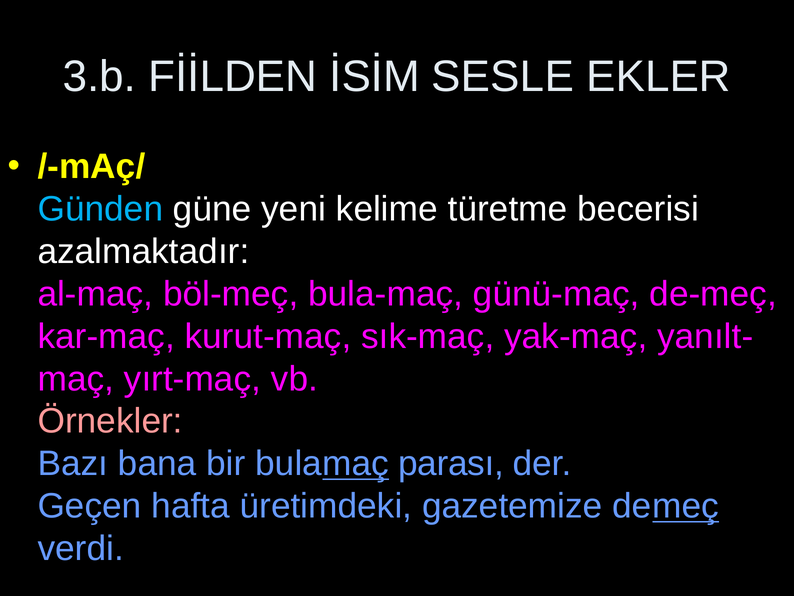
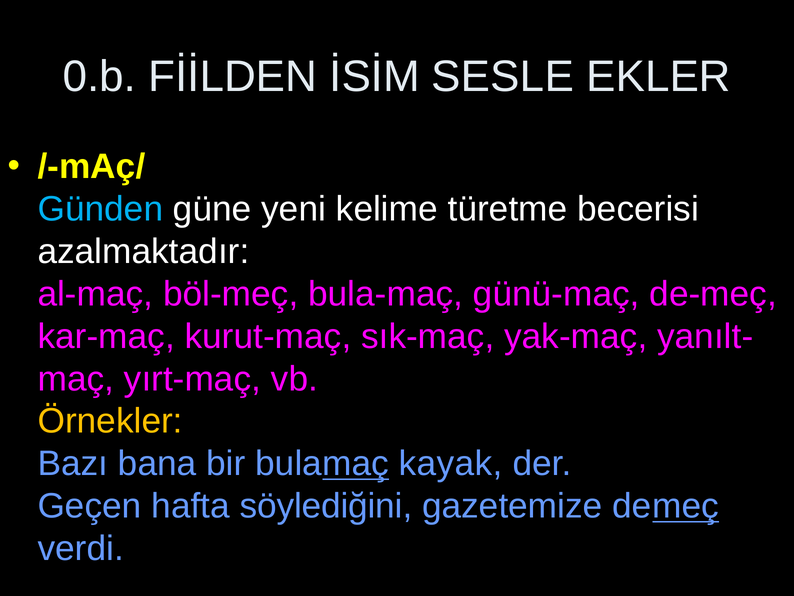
3.b: 3.b -> 0.b (99, 77)
Örnekler colour: pink -> yellow (110, 421)
parası: parası -> kayak (451, 463)
üretimdeki: üretimdeki -> söylediğini (326, 506)
